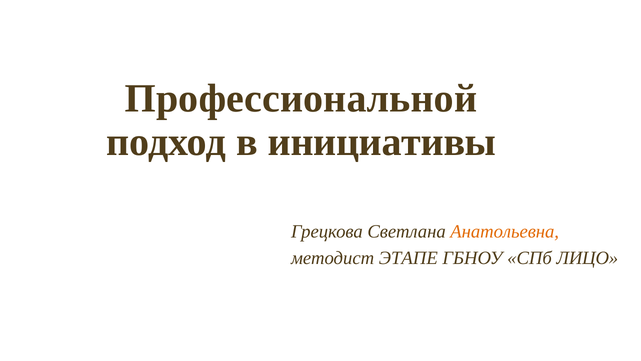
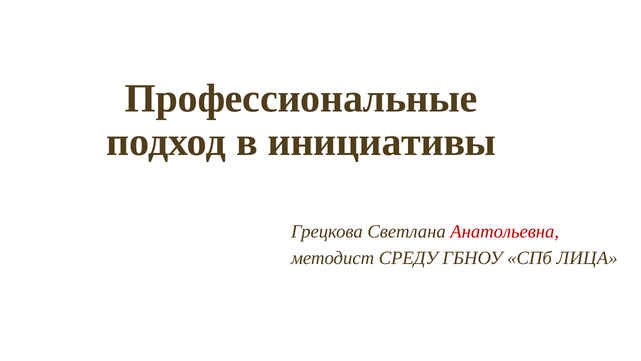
Профессиональной: Профессиональной -> Профессиональные (301, 99)
Анатольевна colour: orange -> red (505, 231)
ЭТАПЕ: ЭТАПЕ -> СРЕДУ (408, 258)
ЛИЦО: ЛИЦО -> ЛИЦА (587, 258)
